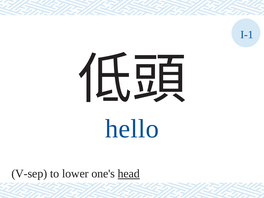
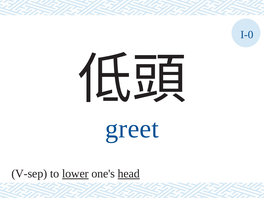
I-1: I-1 -> I-0 (247, 35)
hello: hello -> greet (132, 129)
lower underline: none -> present (75, 174)
